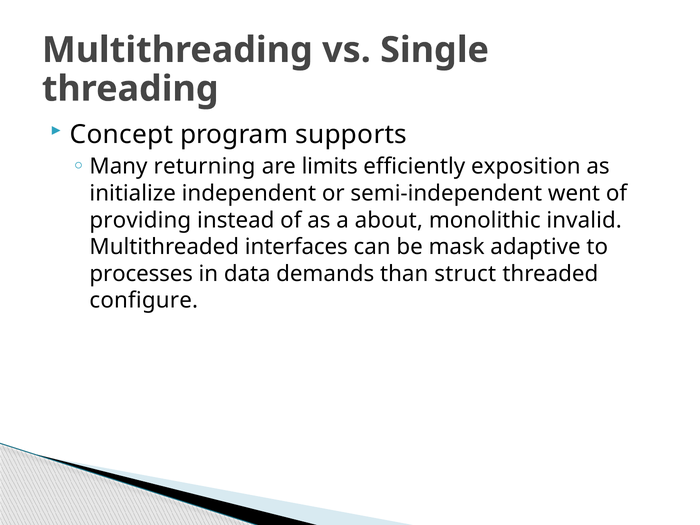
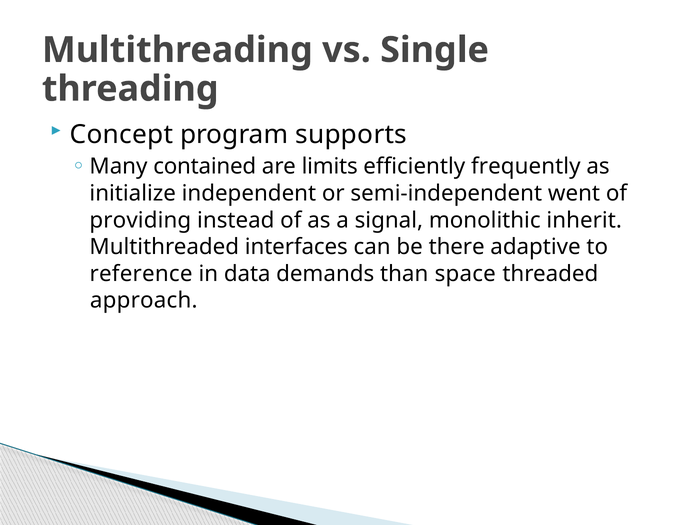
returning: returning -> contained (205, 166)
exposition: exposition -> frequently (526, 166)
about: about -> signal (389, 220)
invalid: invalid -> inherit (584, 220)
mask: mask -> there (457, 247)
processes: processes -> reference (141, 274)
struct: struct -> space (465, 274)
configure: configure -> approach (144, 301)
